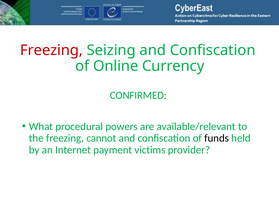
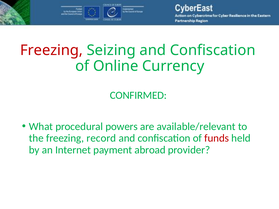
cannot: cannot -> record (101, 138)
funds colour: black -> red (217, 138)
victims: victims -> abroad (150, 150)
